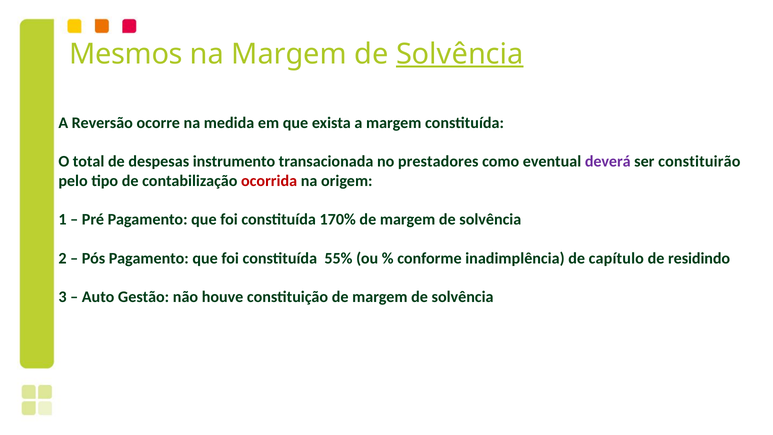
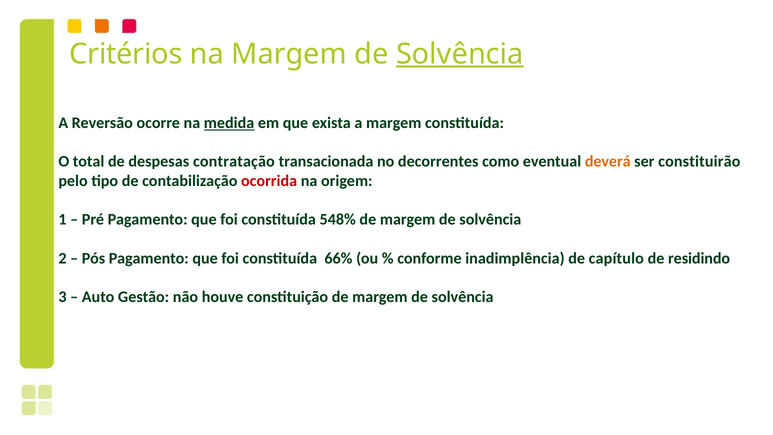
Mesmos: Mesmos -> Critérios (126, 54)
medida underline: none -> present (229, 123)
instrumento: instrumento -> contratação (234, 162)
prestadores: prestadores -> decorrentes (438, 162)
deverá colour: purple -> orange (608, 162)
170%: 170% -> 548% (338, 220)
55%: 55% -> 66% (338, 258)
